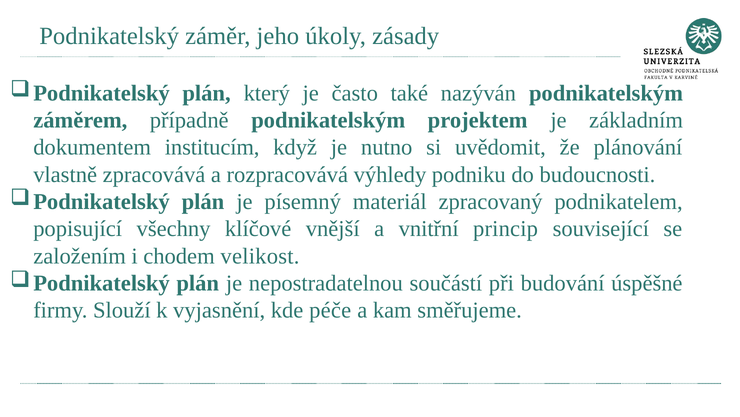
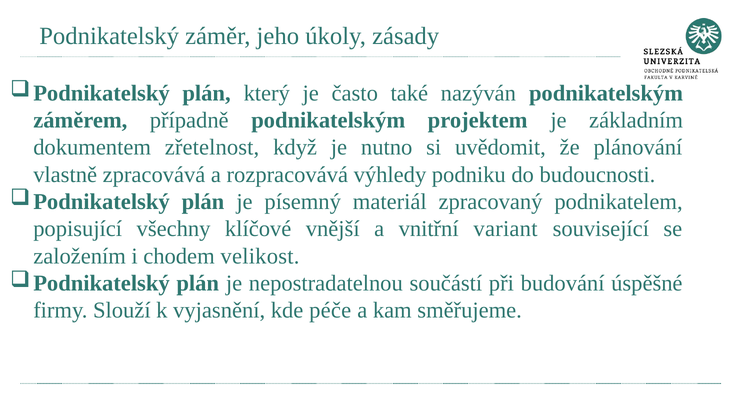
institucím: institucím -> zřetelnost (212, 147)
princip: princip -> variant (506, 228)
